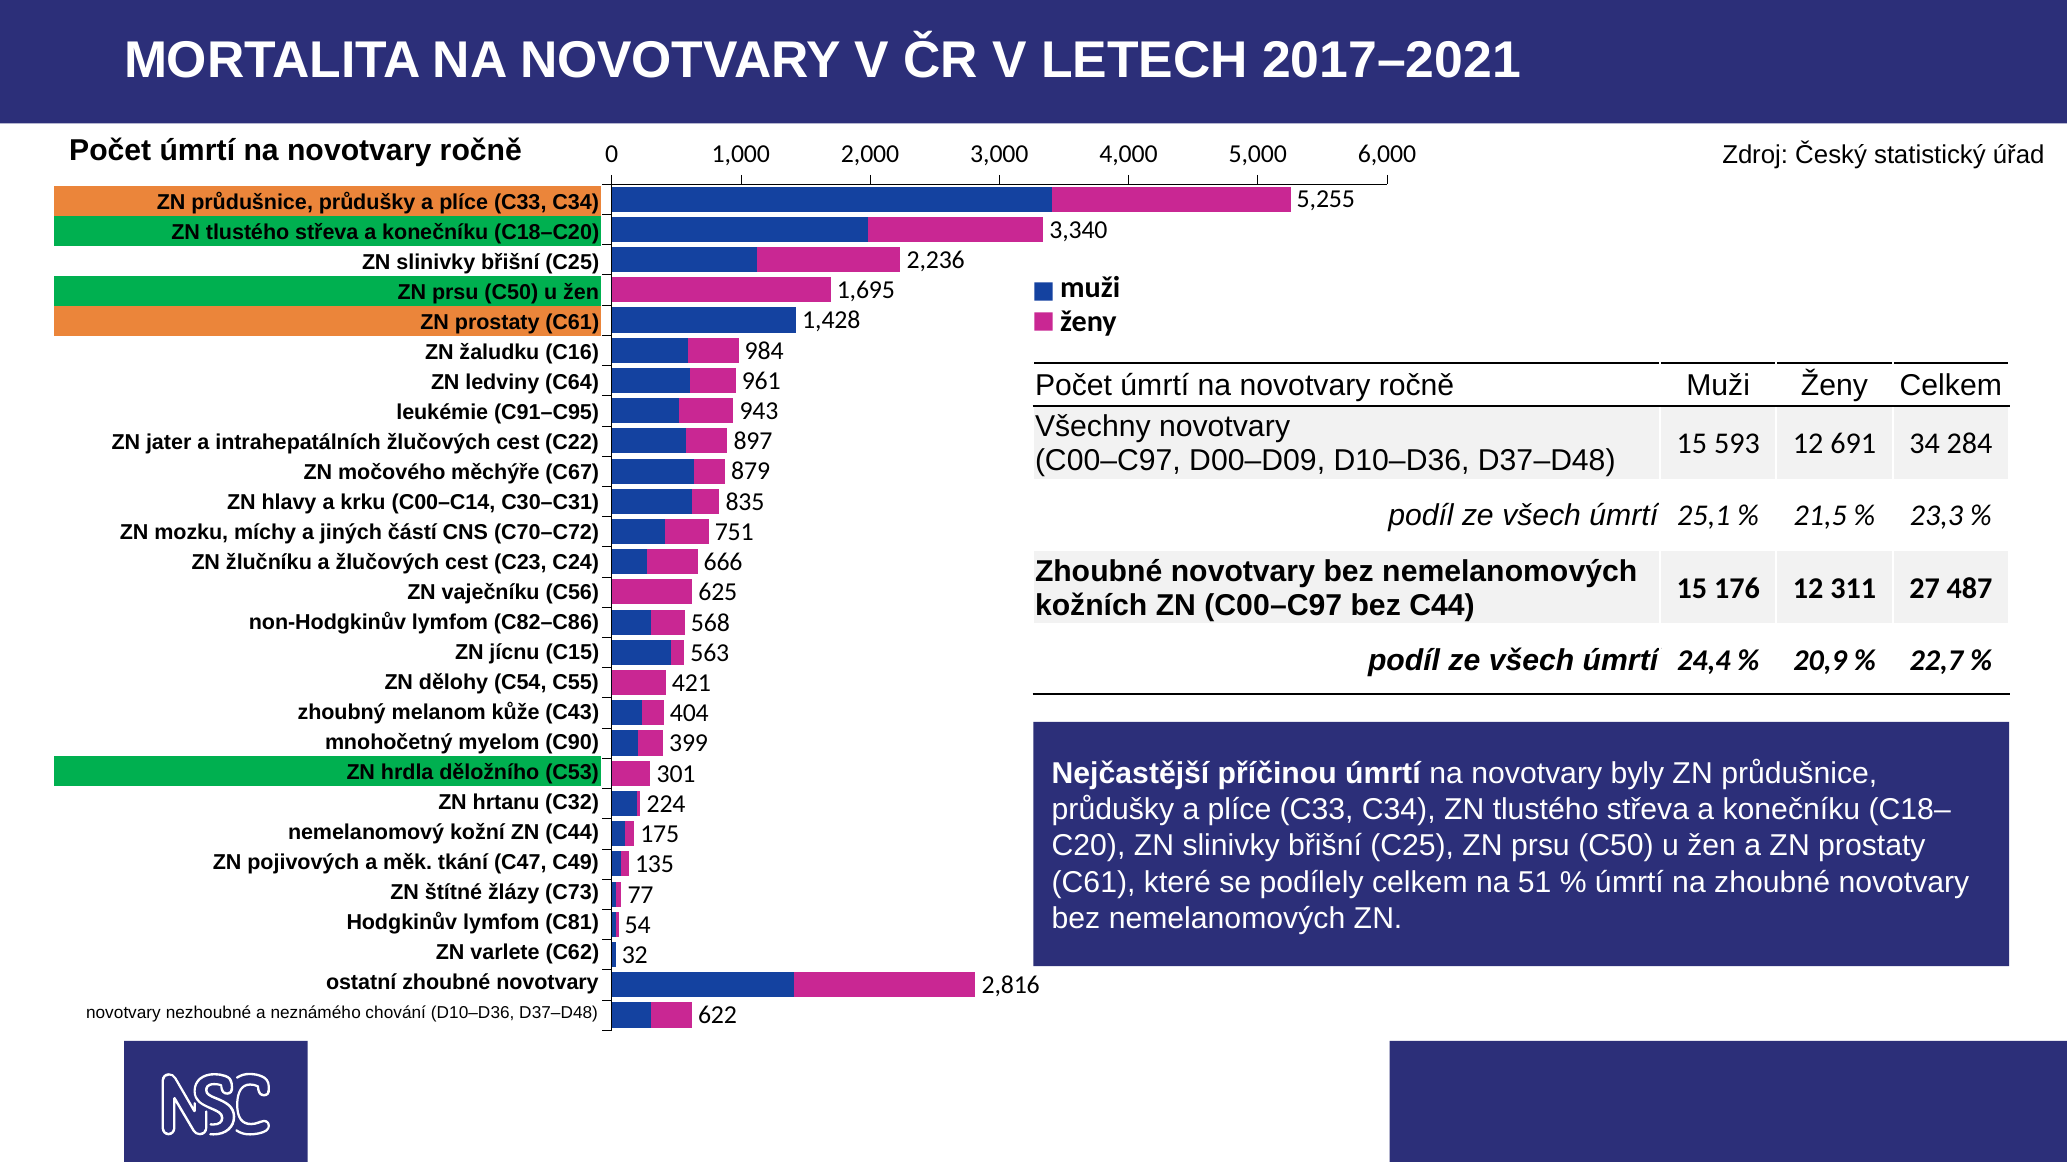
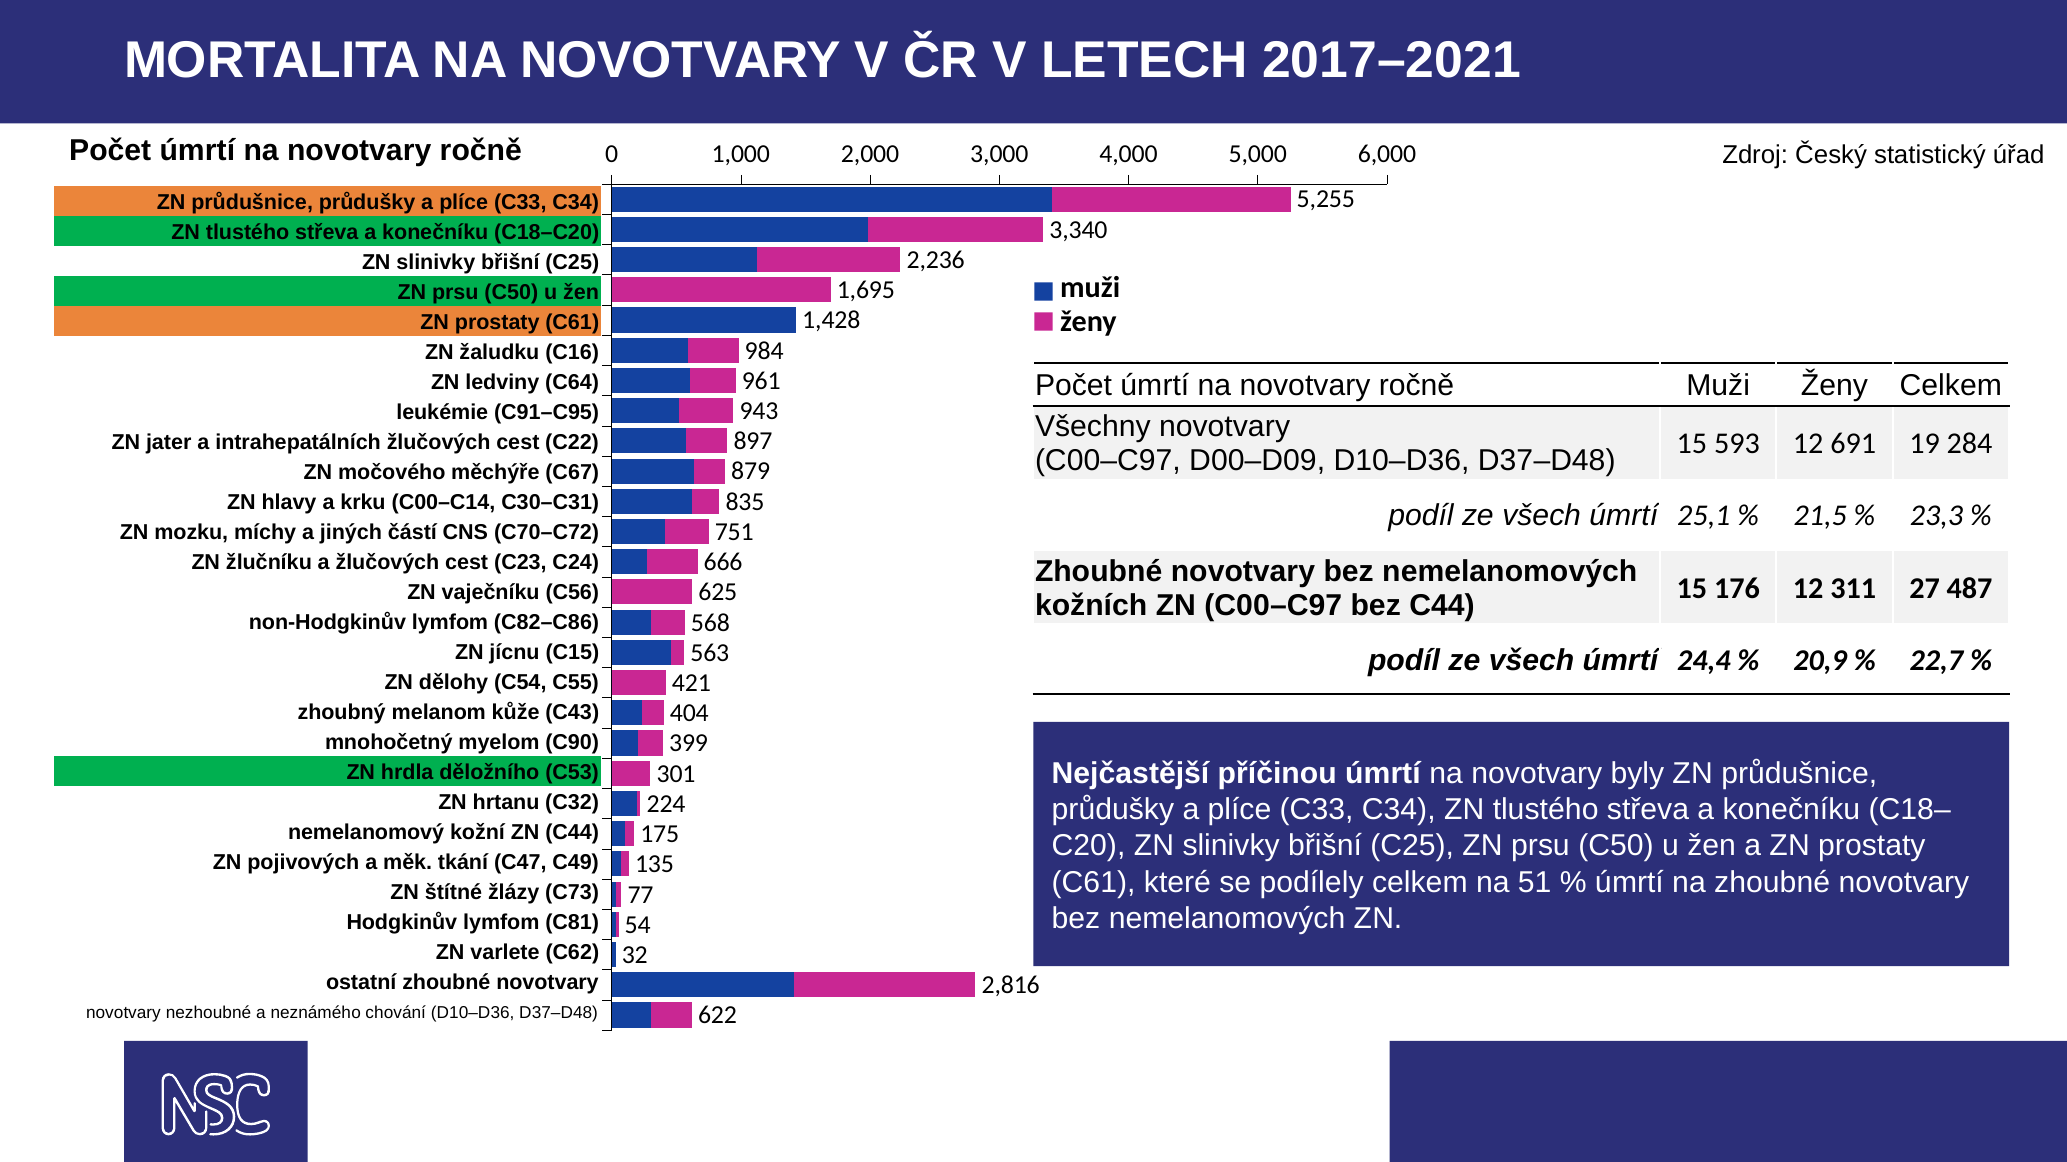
34: 34 -> 19 (1925, 444)
